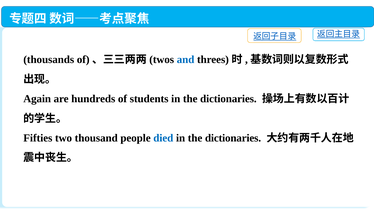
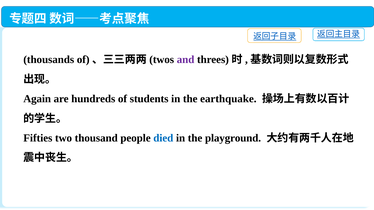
and colour: blue -> purple (186, 60)
students in the dictionaries: dictionaries -> earthquake (228, 99)
dictionaries: dictionaries -> playground (233, 138)
